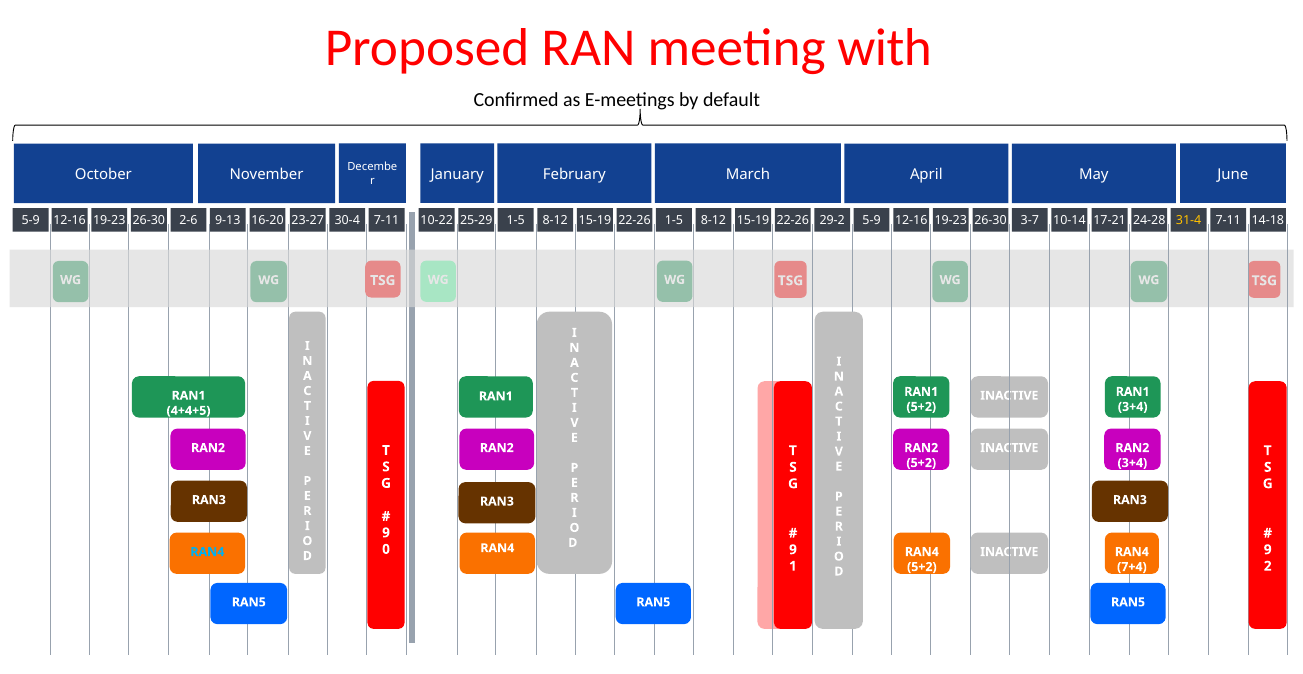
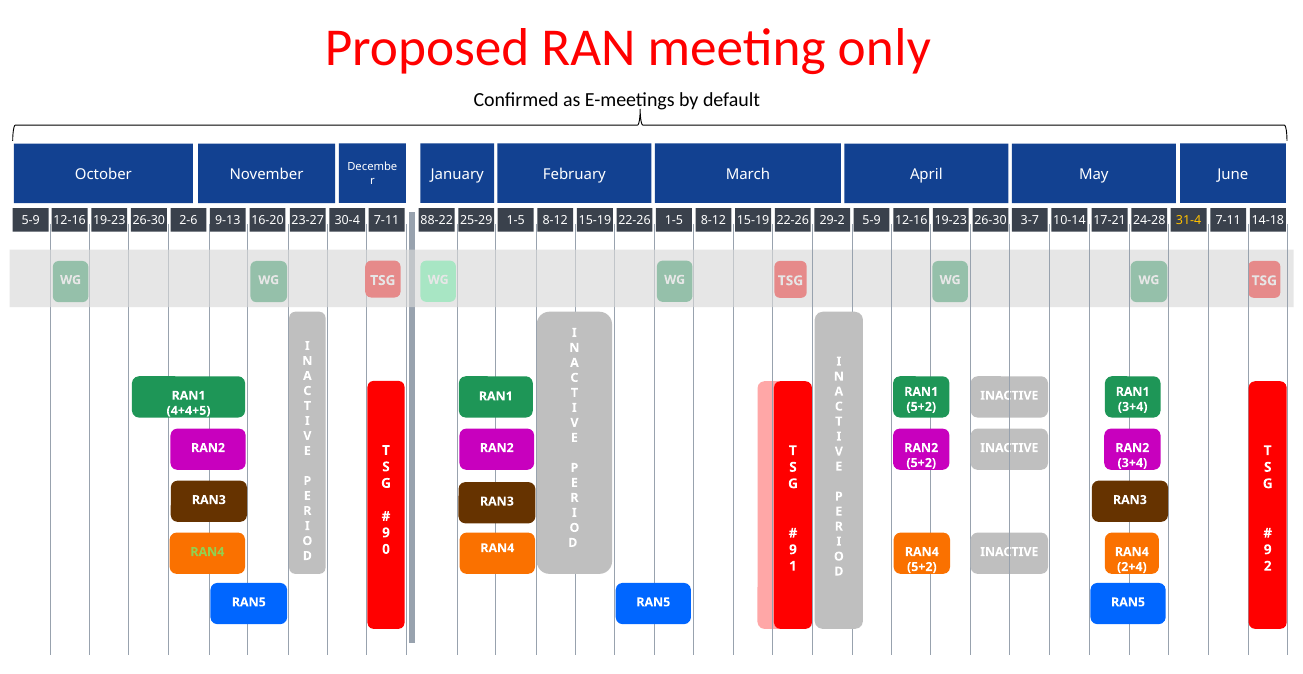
with: with -> only (884, 48)
10-22: 10-22 -> 88-22 (437, 221)
RAN4 colour: light blue -> light green (207, 552)
7+4: 7+4 -> 2+4 (1132, 567)
